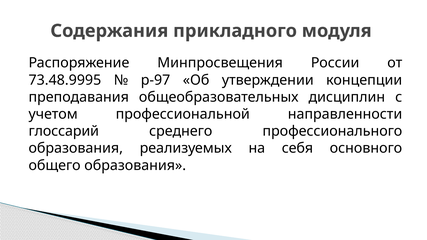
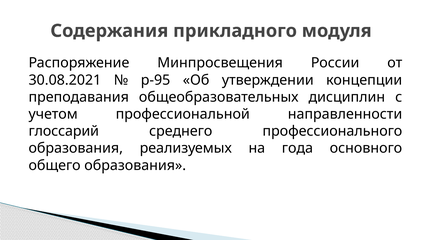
73.48.9995: 73.48.9995 -> 30.08.2021 (65, 80)
р-97: р-97 -> р-95 (156, 80)
себя: себя -> года (297, 148)
